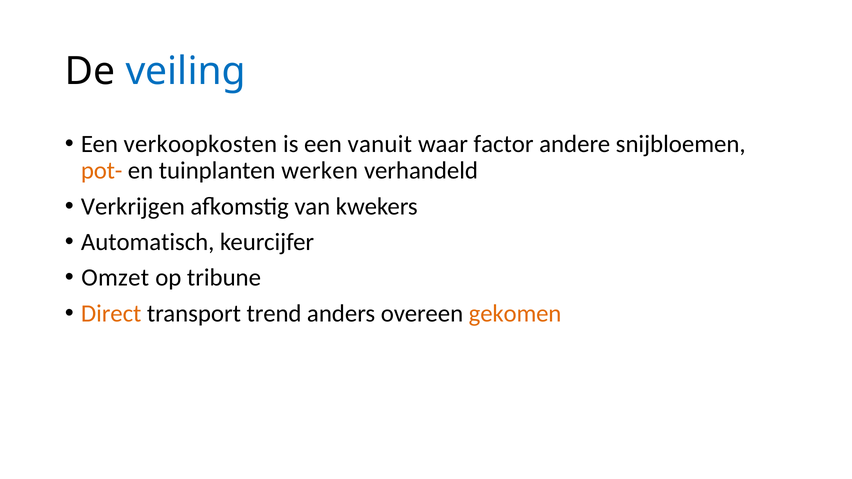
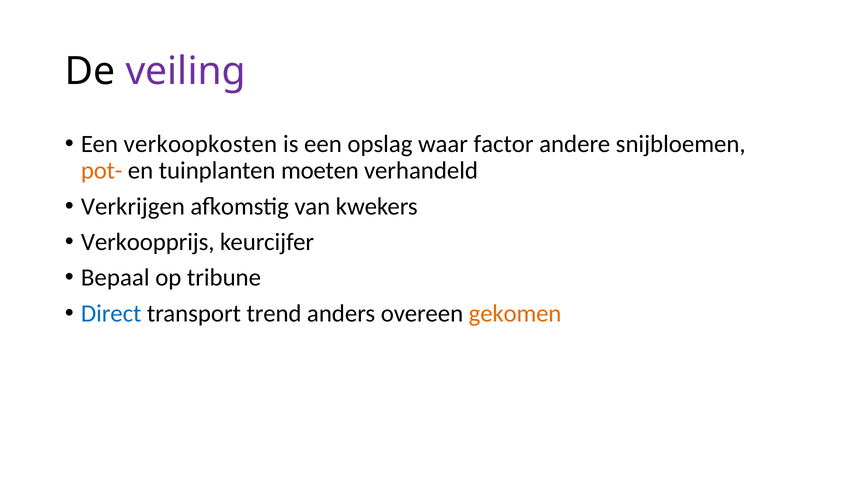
veiling colour: blue -> purple (186, 72)
vanuit: vanuit -> opslag (380, 144)
werken: werken -> moeten (320, 171)
Automatisch: Automatisch -> Verkoopprijs (148, 242)
Omzet: Omzet -> Bepaal (115, 278)
Direct colour: orange -> blue (111, 313)
